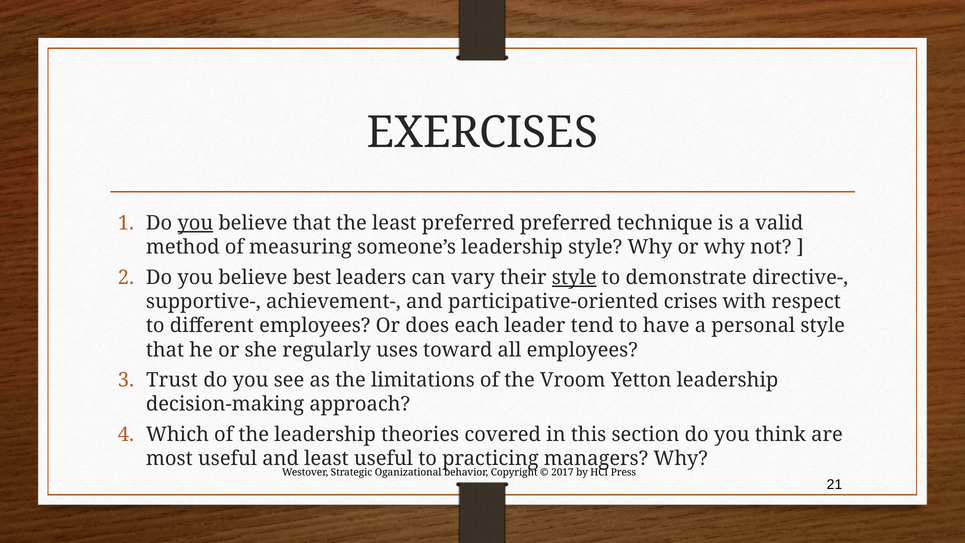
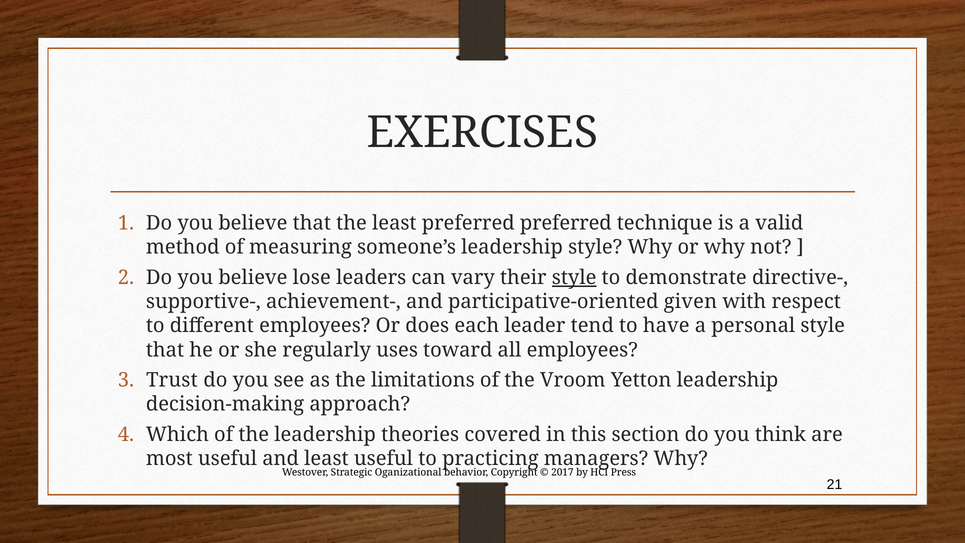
you underline: present -> none (195, 223)
best: best -> lose (312, 277)
crises: crises -> given (690, 302)
